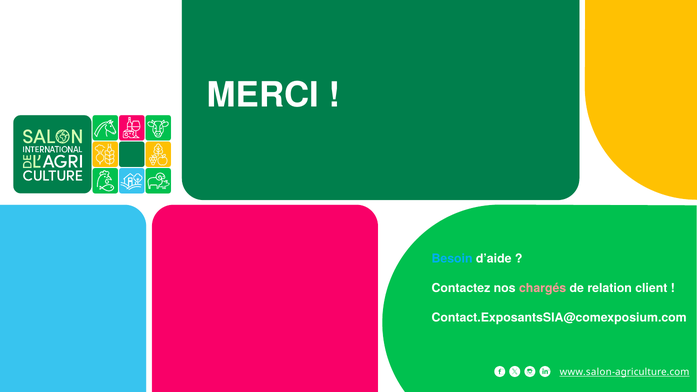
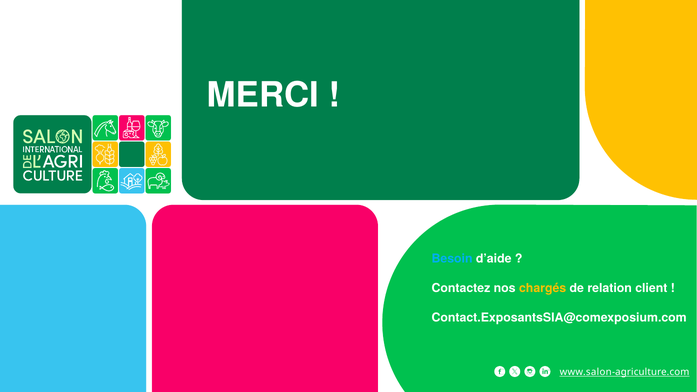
chargés colour: pink -> yellow (543, 288)
